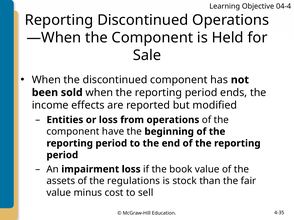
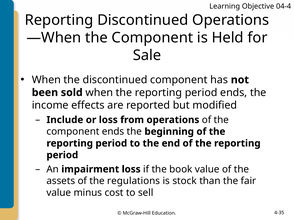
Entities: Entities -> Include (65, 120)
component have: have -> ends (113, 132)
